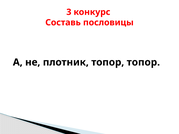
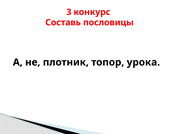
топор топор: топор -> урока (143, 62)
